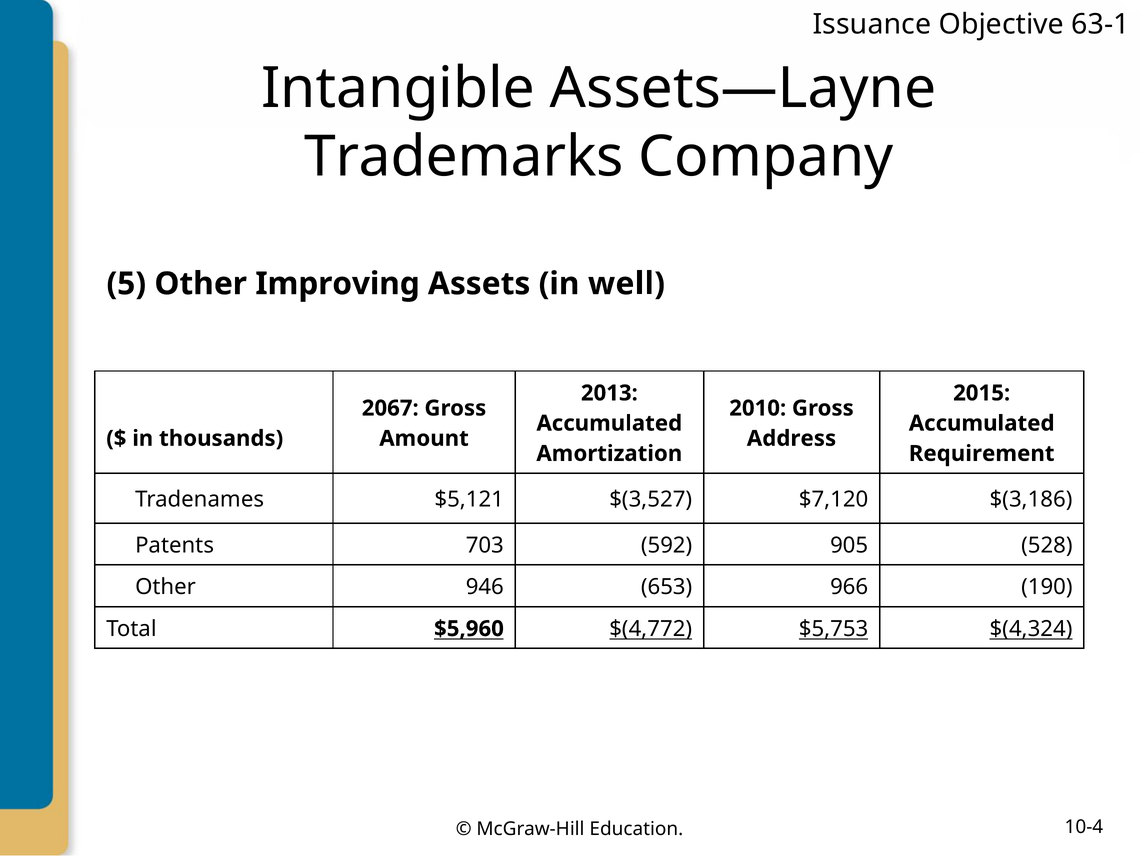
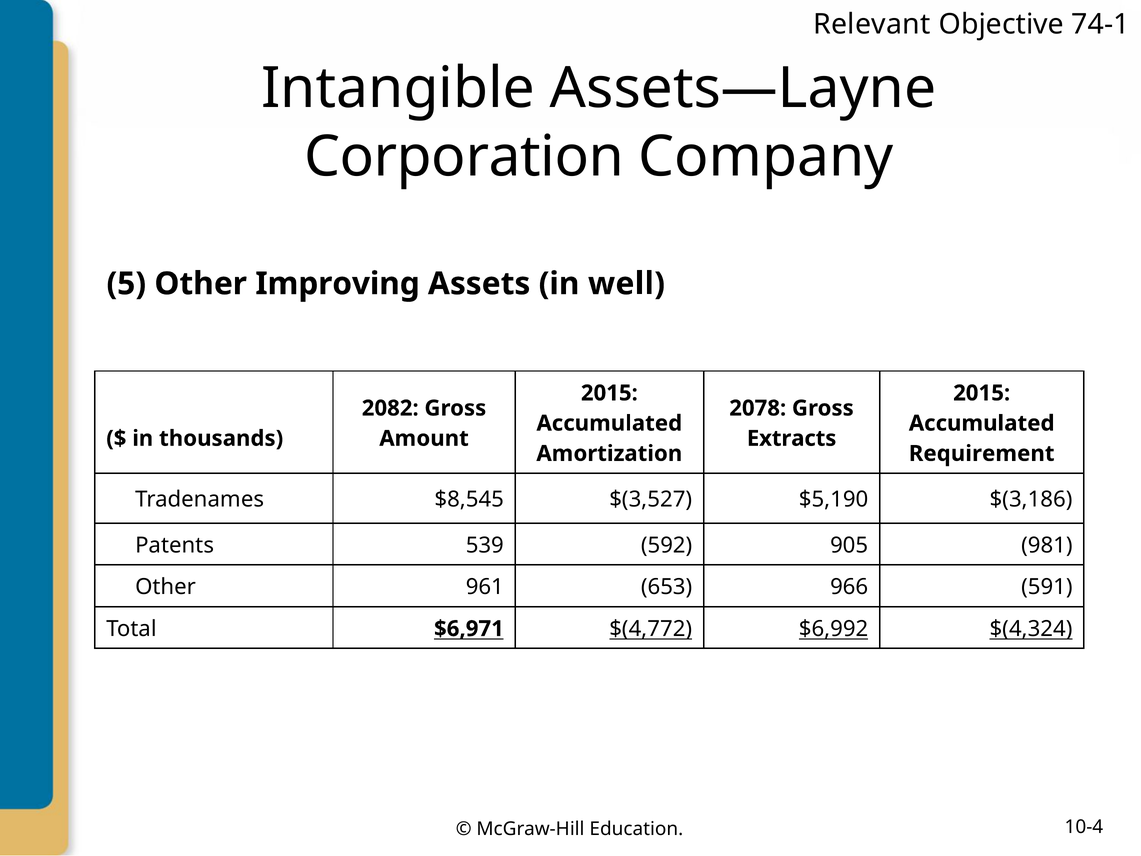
Issuance: Issuance -> Relevant (872, 24)
63-1: 63-1 -> 74-1 (1100, 24)
Trademarks: Trademarks -> Corporation (464, 157)
2013: 2013 -> 2015 (609, 393)
2067: 2067 -> 2082 (390, 408)
2010: 2010 -> 2078 (758, 408)
Address: Address -> Extracts (792, 438)
$5,121: $5,121 -> $8,545 (469, 499)
$7,120: $7,120 -> $5,190 (834, 499)
703: 703 -> 539 (485, 545)
528: 528 -> 981 (1047, 545)
946: 946 -> 961 (485, 587)
190: 190 -> 591 (1047, 587)
$5,960: $5,960 -> $6,971 (469, 629)
$5,753: $5,753 -> $6,992 (834, 629)
